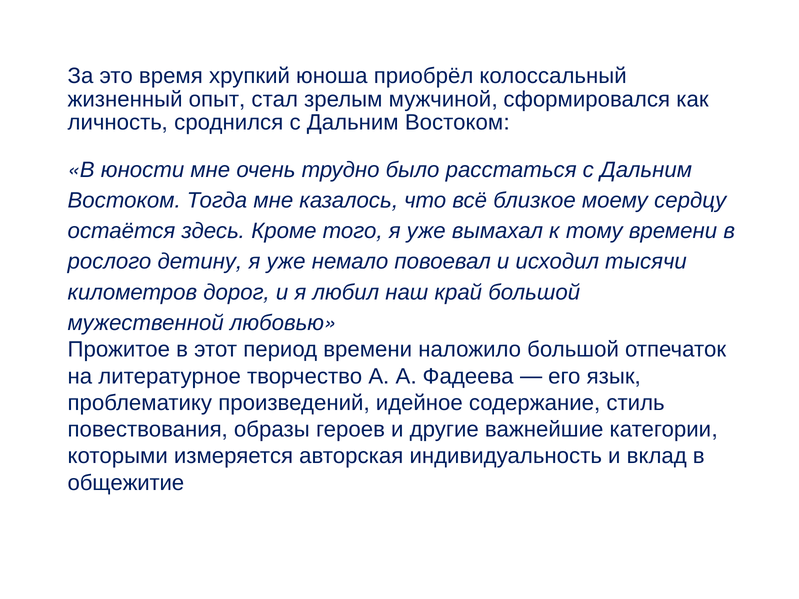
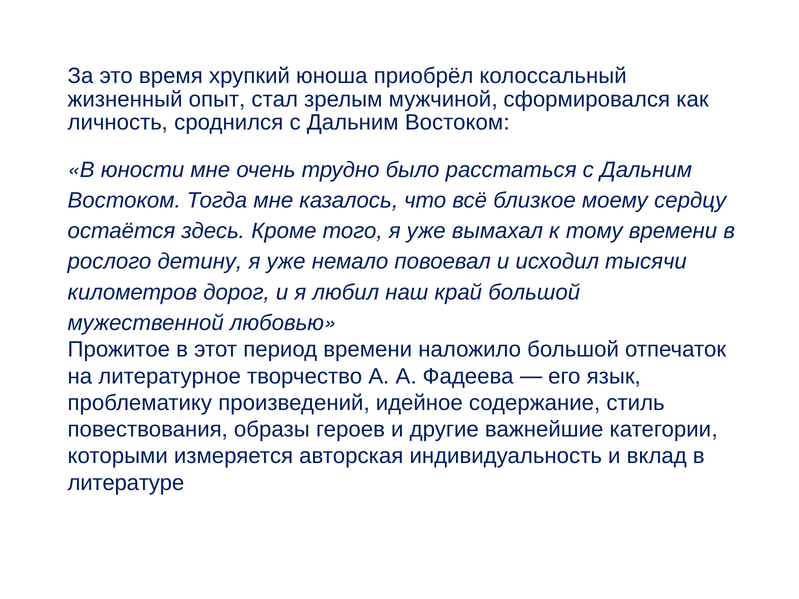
общежитие: общежитие -> литературе (126, 483)
